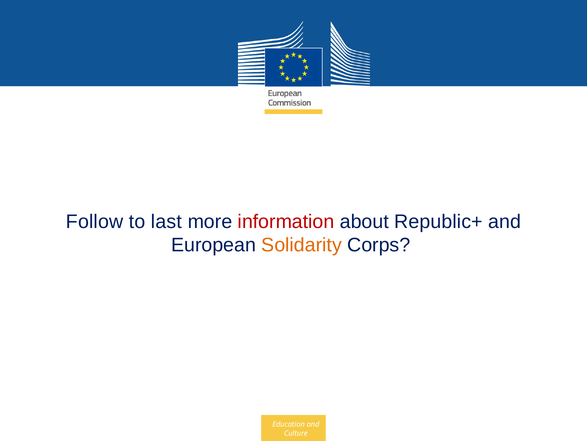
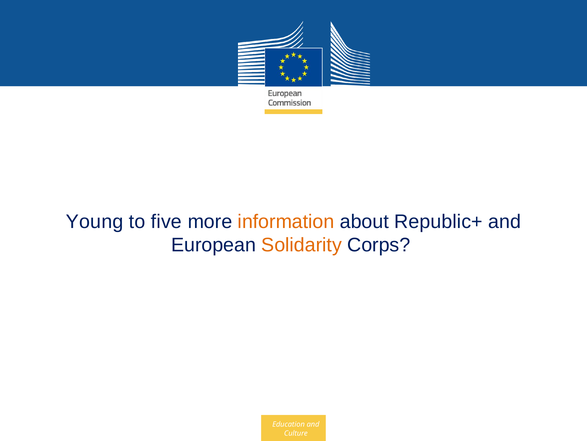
Follow: Follow -> Young (95, 221)
last: last -> five (166, 221)
information colour: red -> orange (286, 221)
